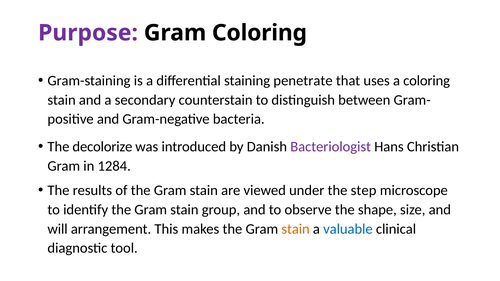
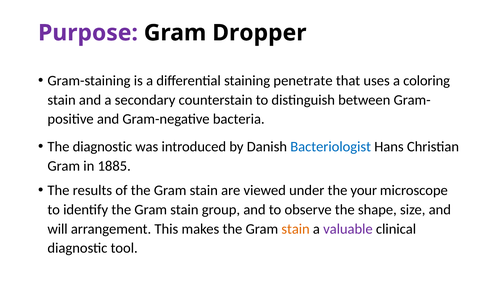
Gram Coloring: Coloring -> Dropper (259, 33)
The decolorize: decolorize -> diagnostic (102, 147)
Bacteriologist colour: purple -> blue (331, 147)
1284: 1284 -> 1885 (114, 166)
step: step -> your (364, 191)
valuable colour: blue -> purple (348, 229)
